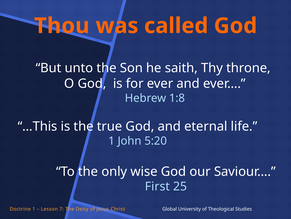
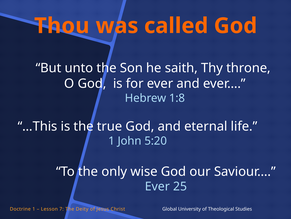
First: First -> Ever (157, 186)
